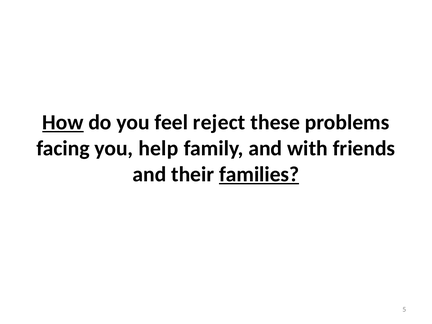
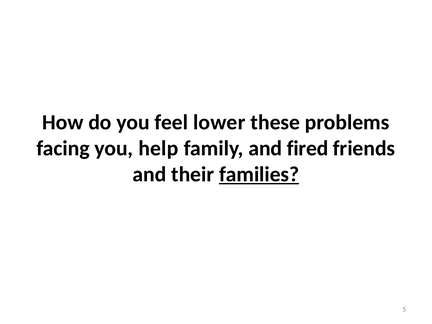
How underline: present -> none (63, 122)
reject: reject -> lower (219, 122)
with: with -> fired (308, 148)
